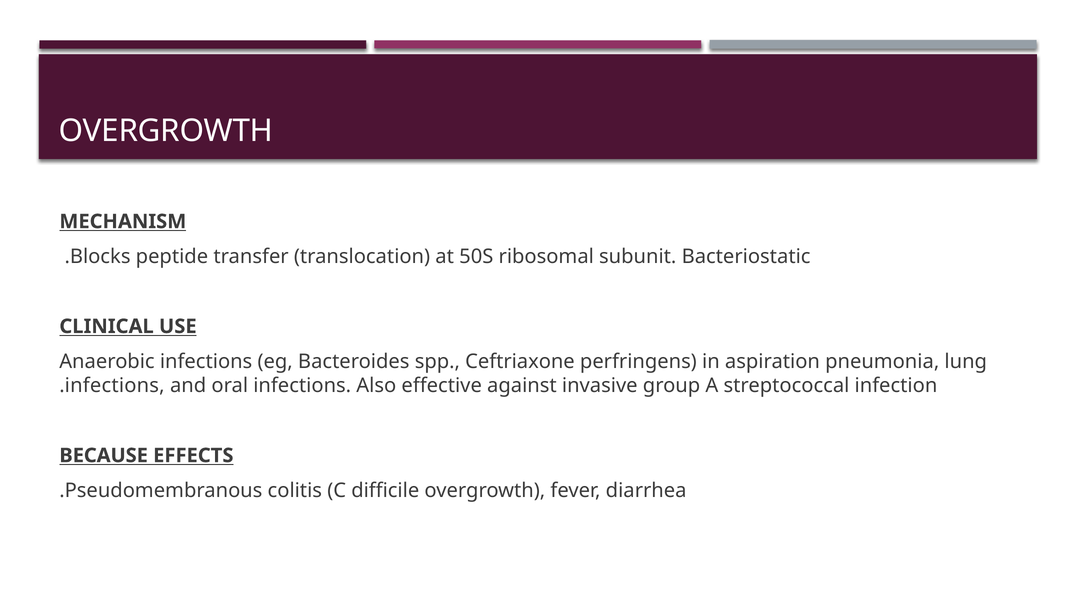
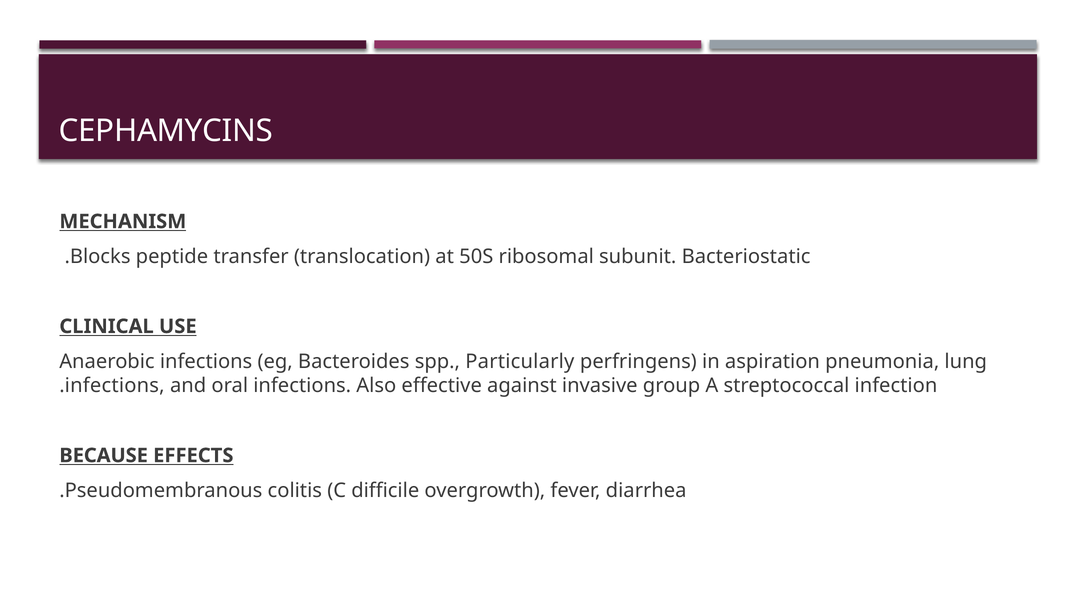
OVERGROWTH: OVERGROWTH -> CEPHAMYCINS (166, 131)
Ceftriaxone: Ceftriaxone -> Particularly (520, 362)
